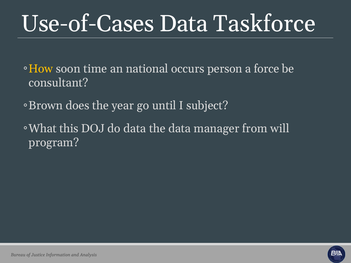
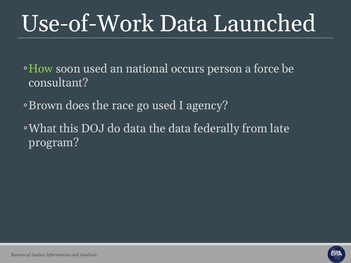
Use-of-Cases: Use-of-Cases -> Use-of-Work (88, 24)
Taskforce: Taskforce -> Launched (265, 24)
How colour: yellow -> light green (41, 69)
soon time: time -> used (95, 69)
year: year -> race (123, 106)
go until: until -> used (164, 106)
subject: subject -> agency (207, 106)
manager: manager -> federally (216, 129)
will: will -> late (280, 129)
